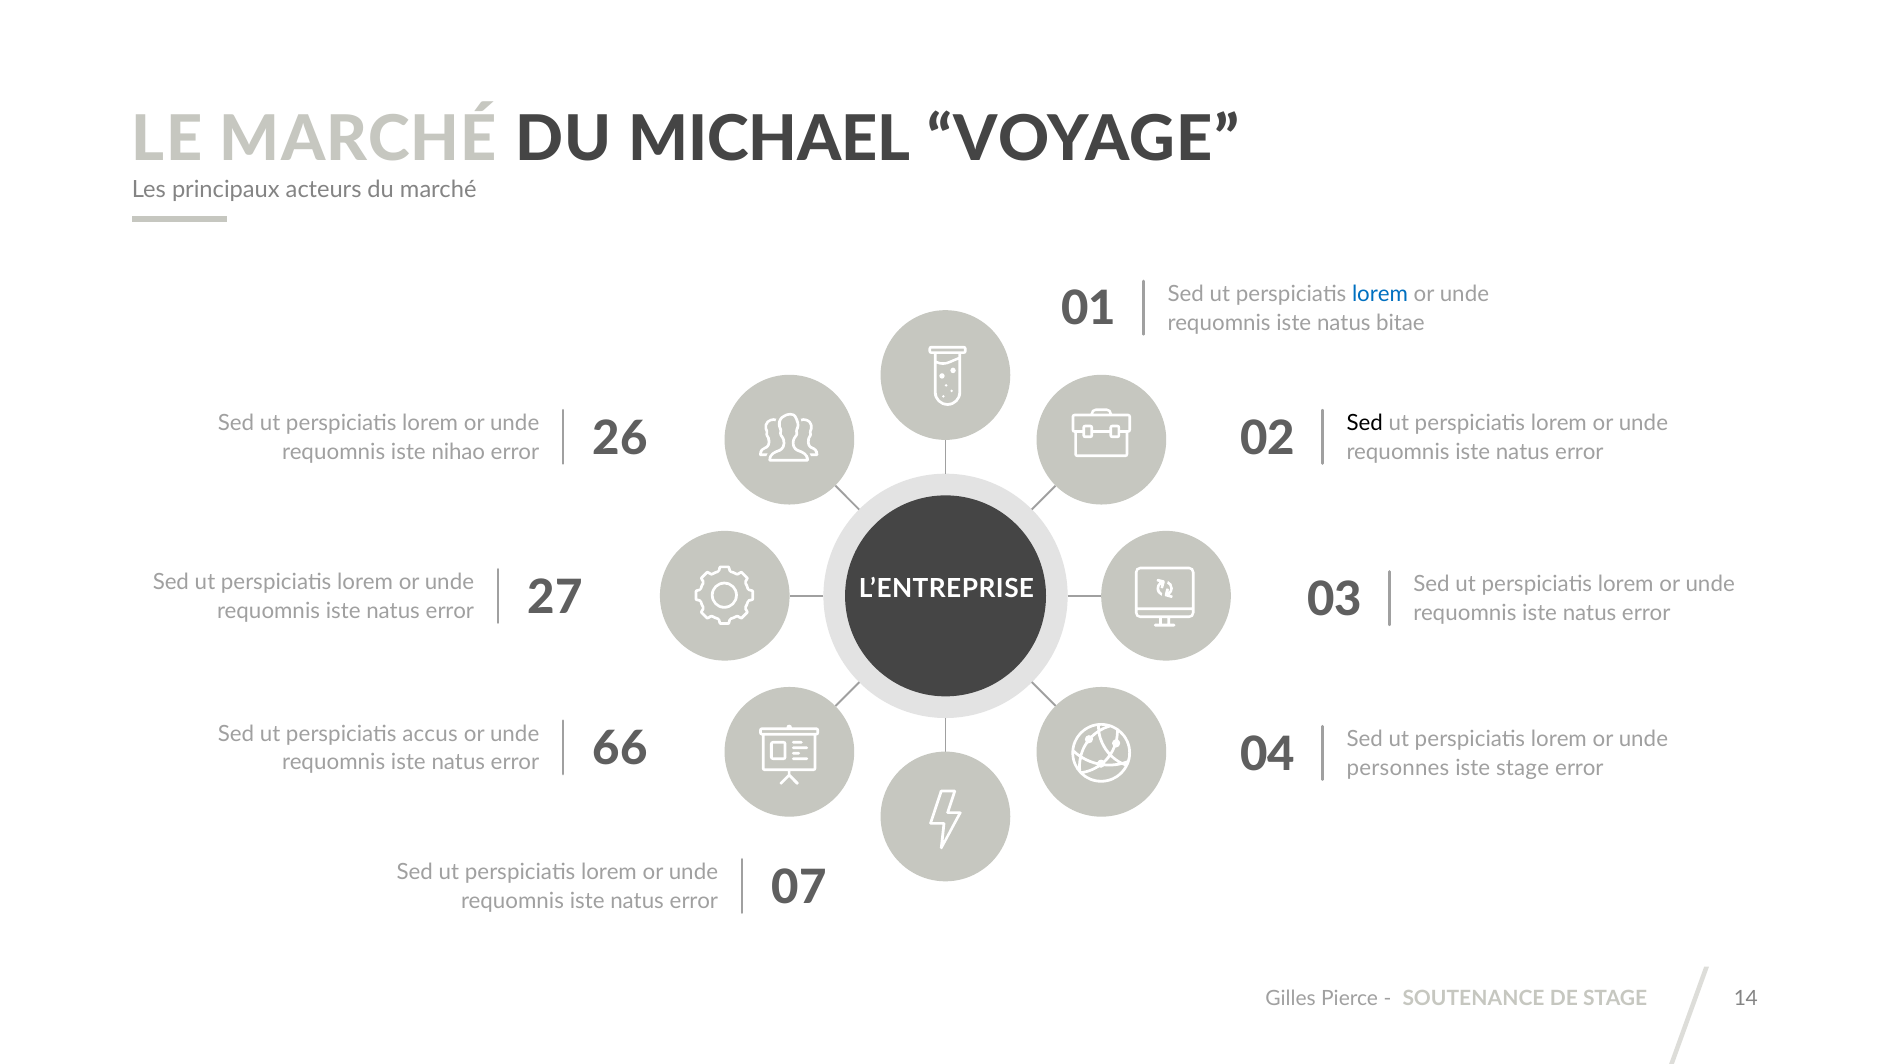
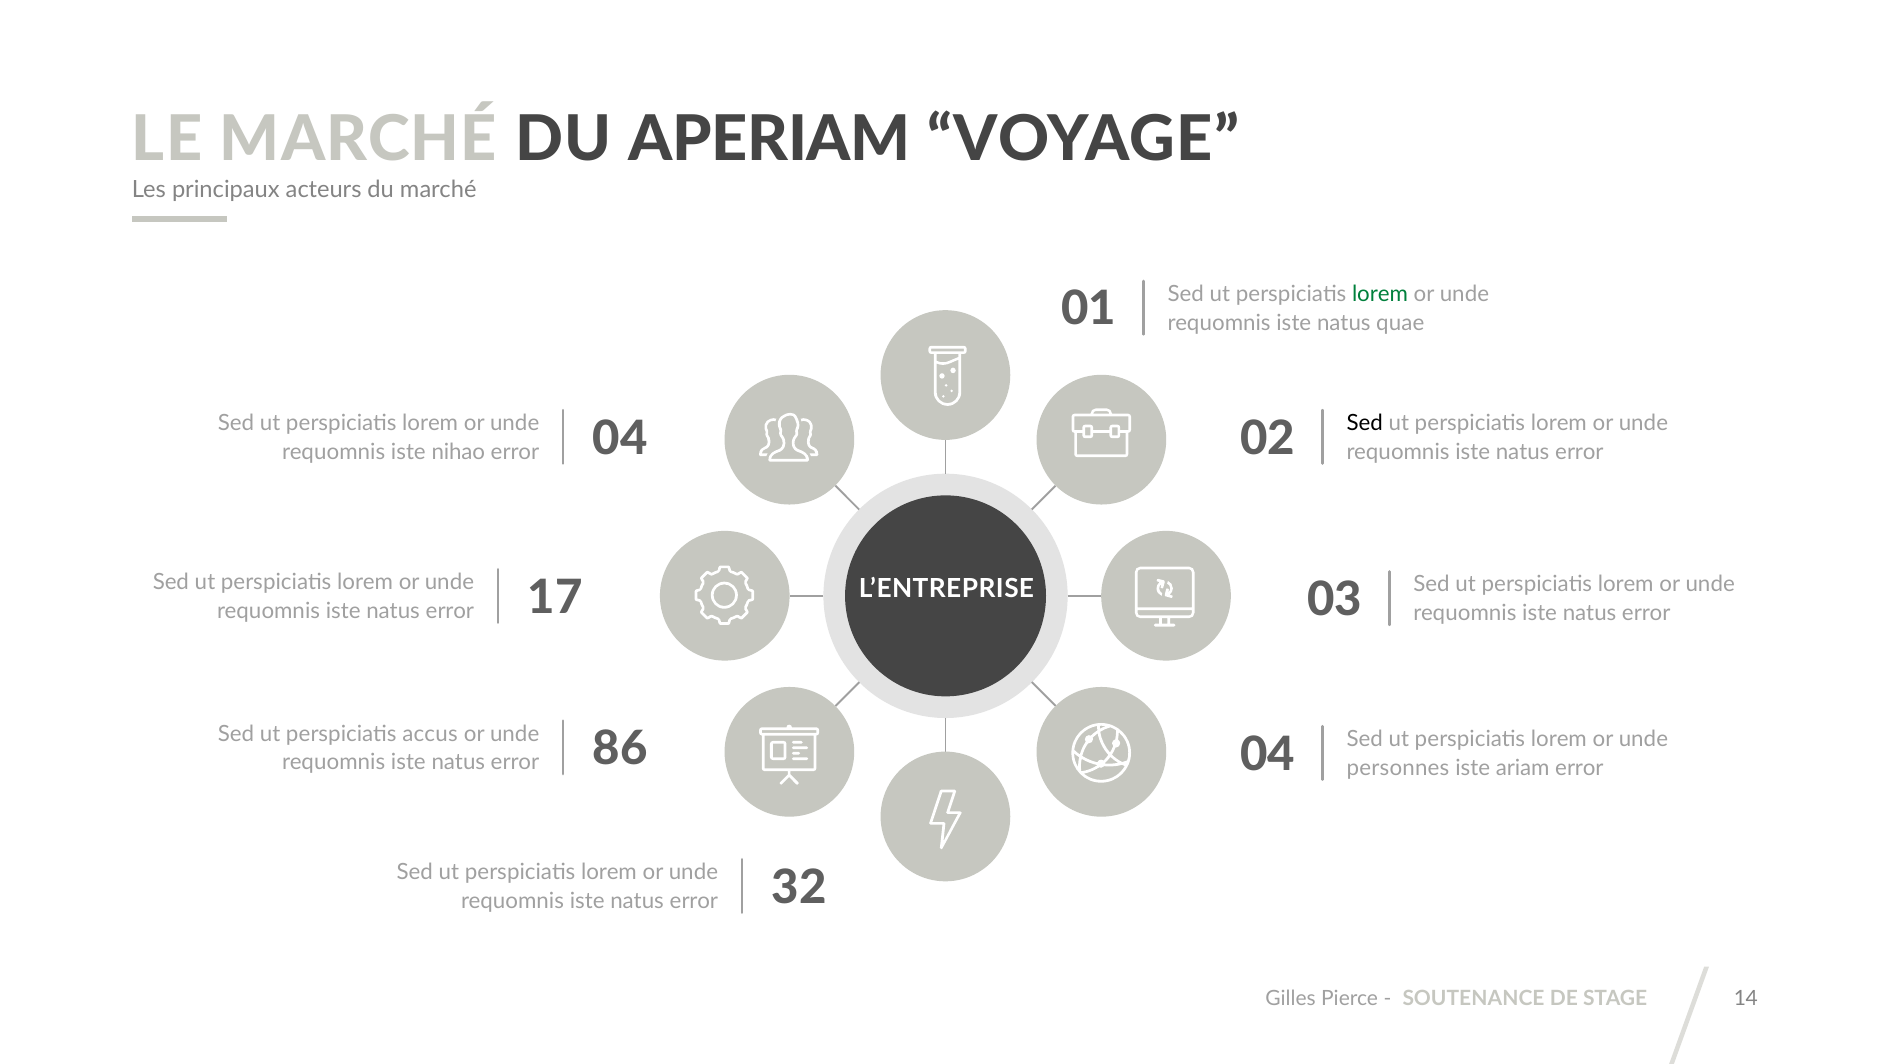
MICHAEL: MICHAEL -> APERIAM (770, 140)
lorem colour: blue -> green (1380, 294)
bitae: bitae -> quae (1400, 323)
26: 26 -> 04 (620, 438)
27: 27 -> 17 (555, 597)
66: 66 -> 86 (620, 749)
iste stage: stage -> ariam (1523, 768)
07: 07 -> 32 (799, 887)
